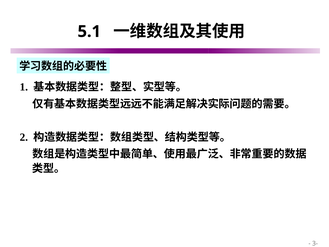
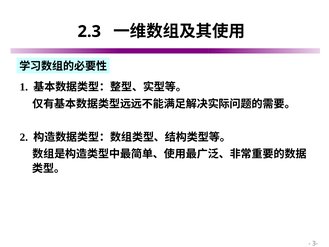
5.1: 5.1 -> 2.3 (89, 31)
